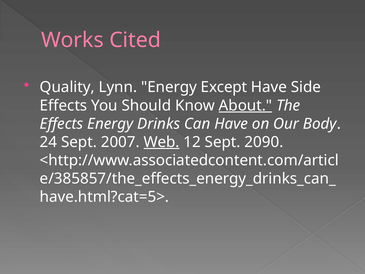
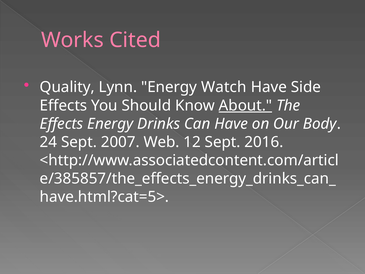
Except: Except -> Watch (224, 87)
Web underline: present -> none (162, 142)
2090: 2090 -> 2016 (264, 142)
